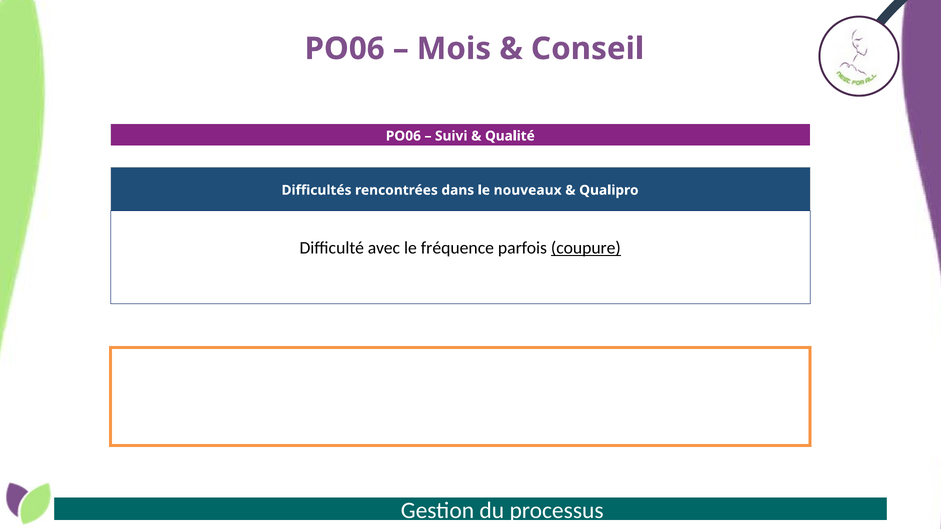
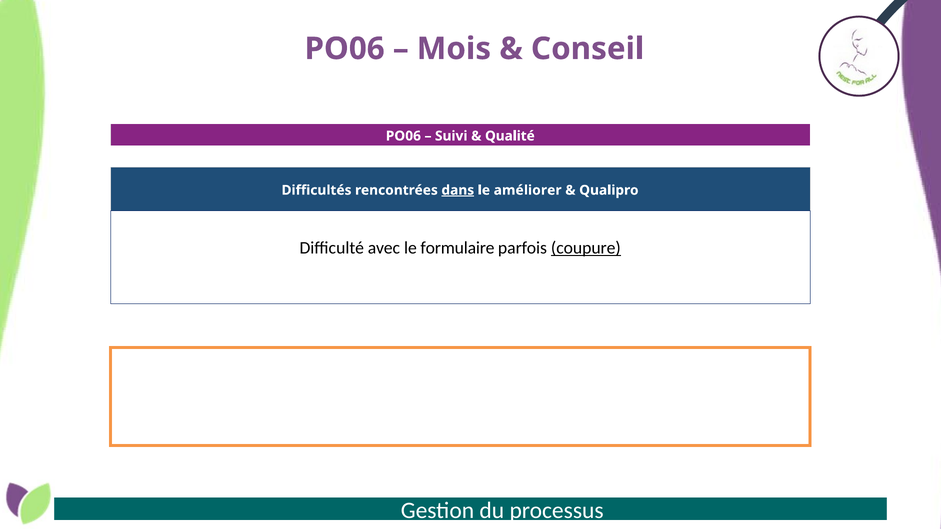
dans underline: none -> present (458, 190)
nouveaux: nouveaux -> améliorer (528, 190)
fréquence: fréquence -> formulaire (458, 248)
